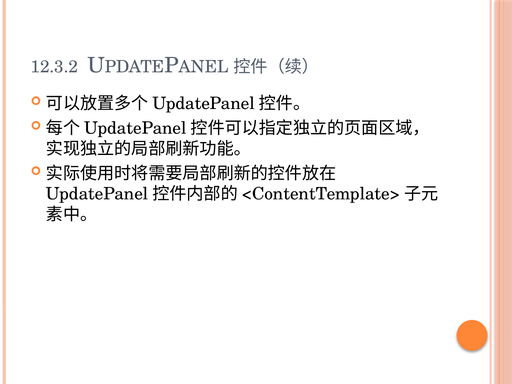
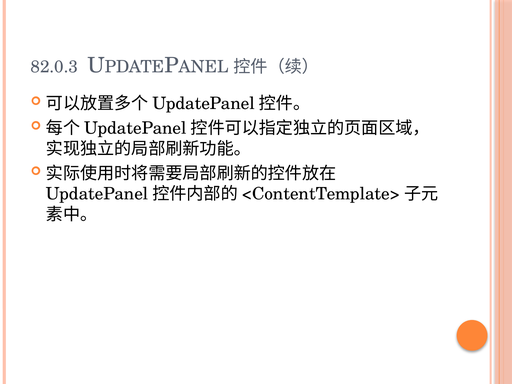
12.3.2: 12.3.2 -> 82.0.3 (54, 67)
